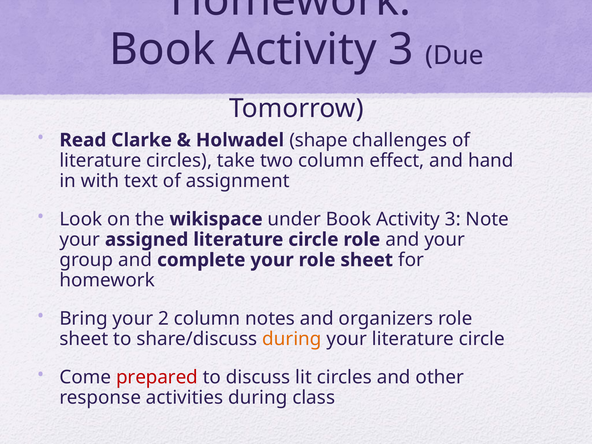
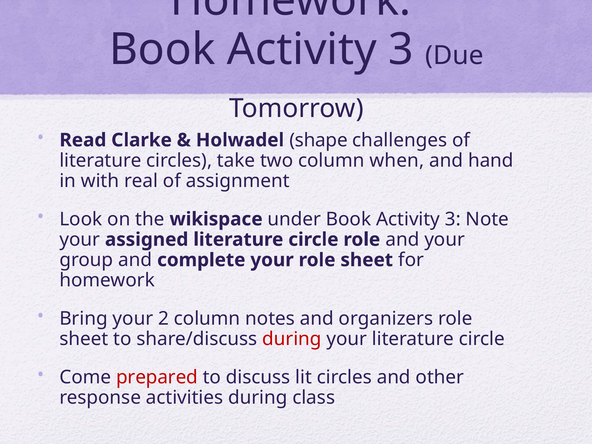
effect: effect -> when (397, 161)
text: text -> real (141, 181)
during colour: orange -> red (292, 339)
